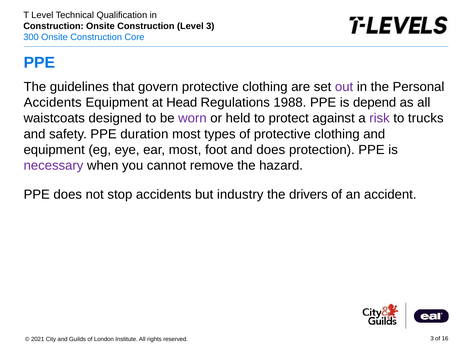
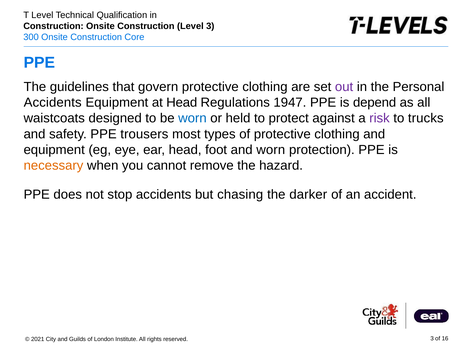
1988: 1988 -> 1947 (290, 103)
worn colour: purple -> blue (192, 118)
duration: duration -> trousers (144, 134)
ear most: most -> head (185, 150)
and does: does -> worn (271, 150)
necessary colour: purple -> orange (53, 166)
industry: industry -> chasing (240, 194)
drivers: drivers -> darker (308, 194)
